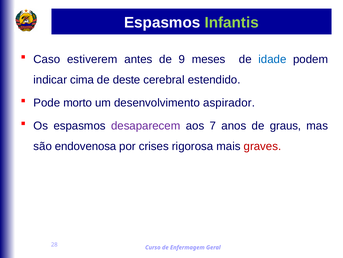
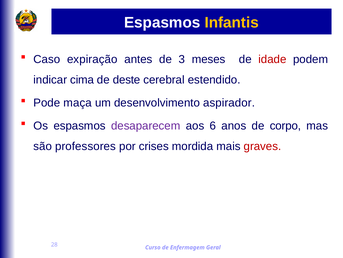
Infantis colour: light green -> yellow (232, 22)
estiverem: estiverem -> expiração (92, 59)
9: 9 -> 3 (182, 59)
idade colour: blue -> red (272, 59)
morto: morto -> maça (78, 103)
7: 7 -> 6 (213, 125)
graus: graus -> corpo (285, 125)
endovenosa: endovenosa -> professores (85, 146)
rigorosa: rigorosa -> mordida (193, 146)
